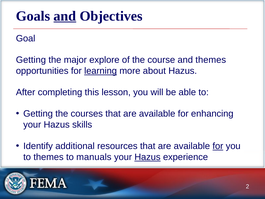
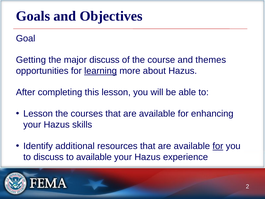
and underline: present -> none (65, 16)
major explore: explore -> discuss (104, 60)
Getting: Getting -> Lesson (38, 114)
to themes: themes -> discuss (49, 157)
to manuals: manuals -> available (94, 157)
Hazus underline: present -> none (147, 157)
